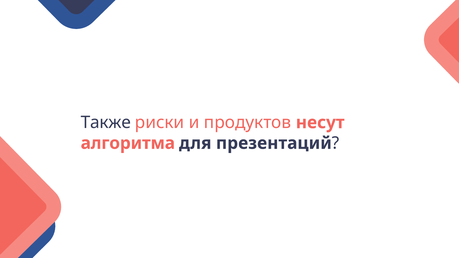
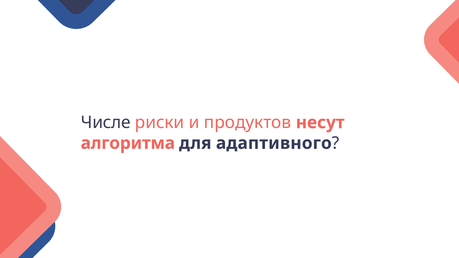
Также: Также -> Числе (106, 123)
презентаций: презентаций -> адаптивного (274, 143)
